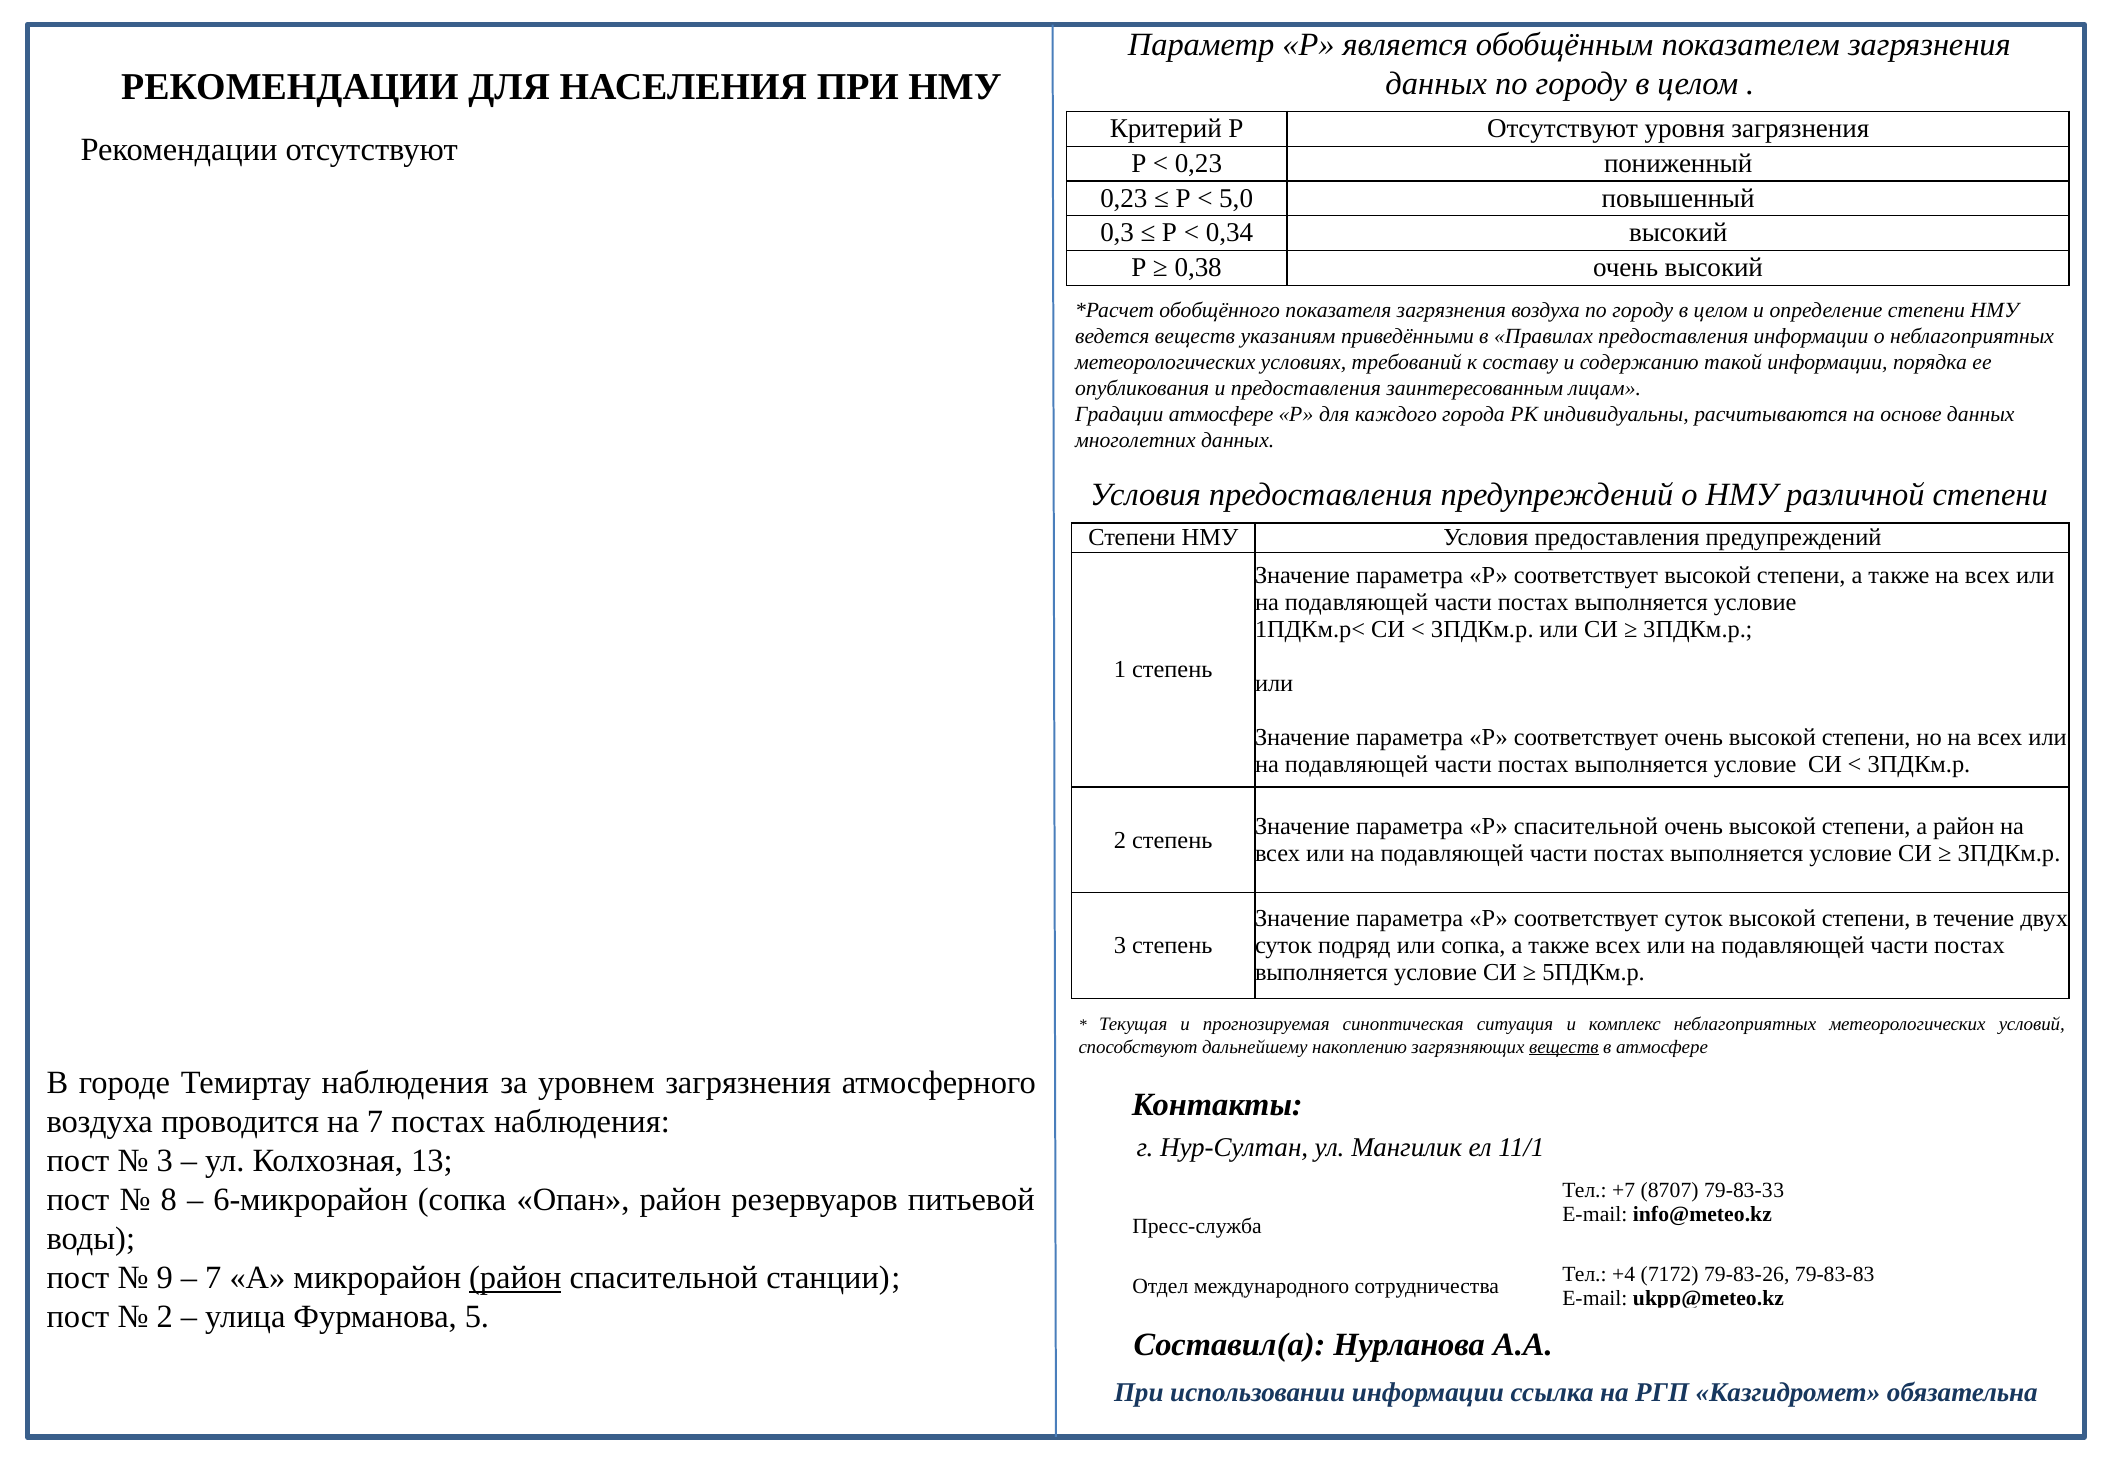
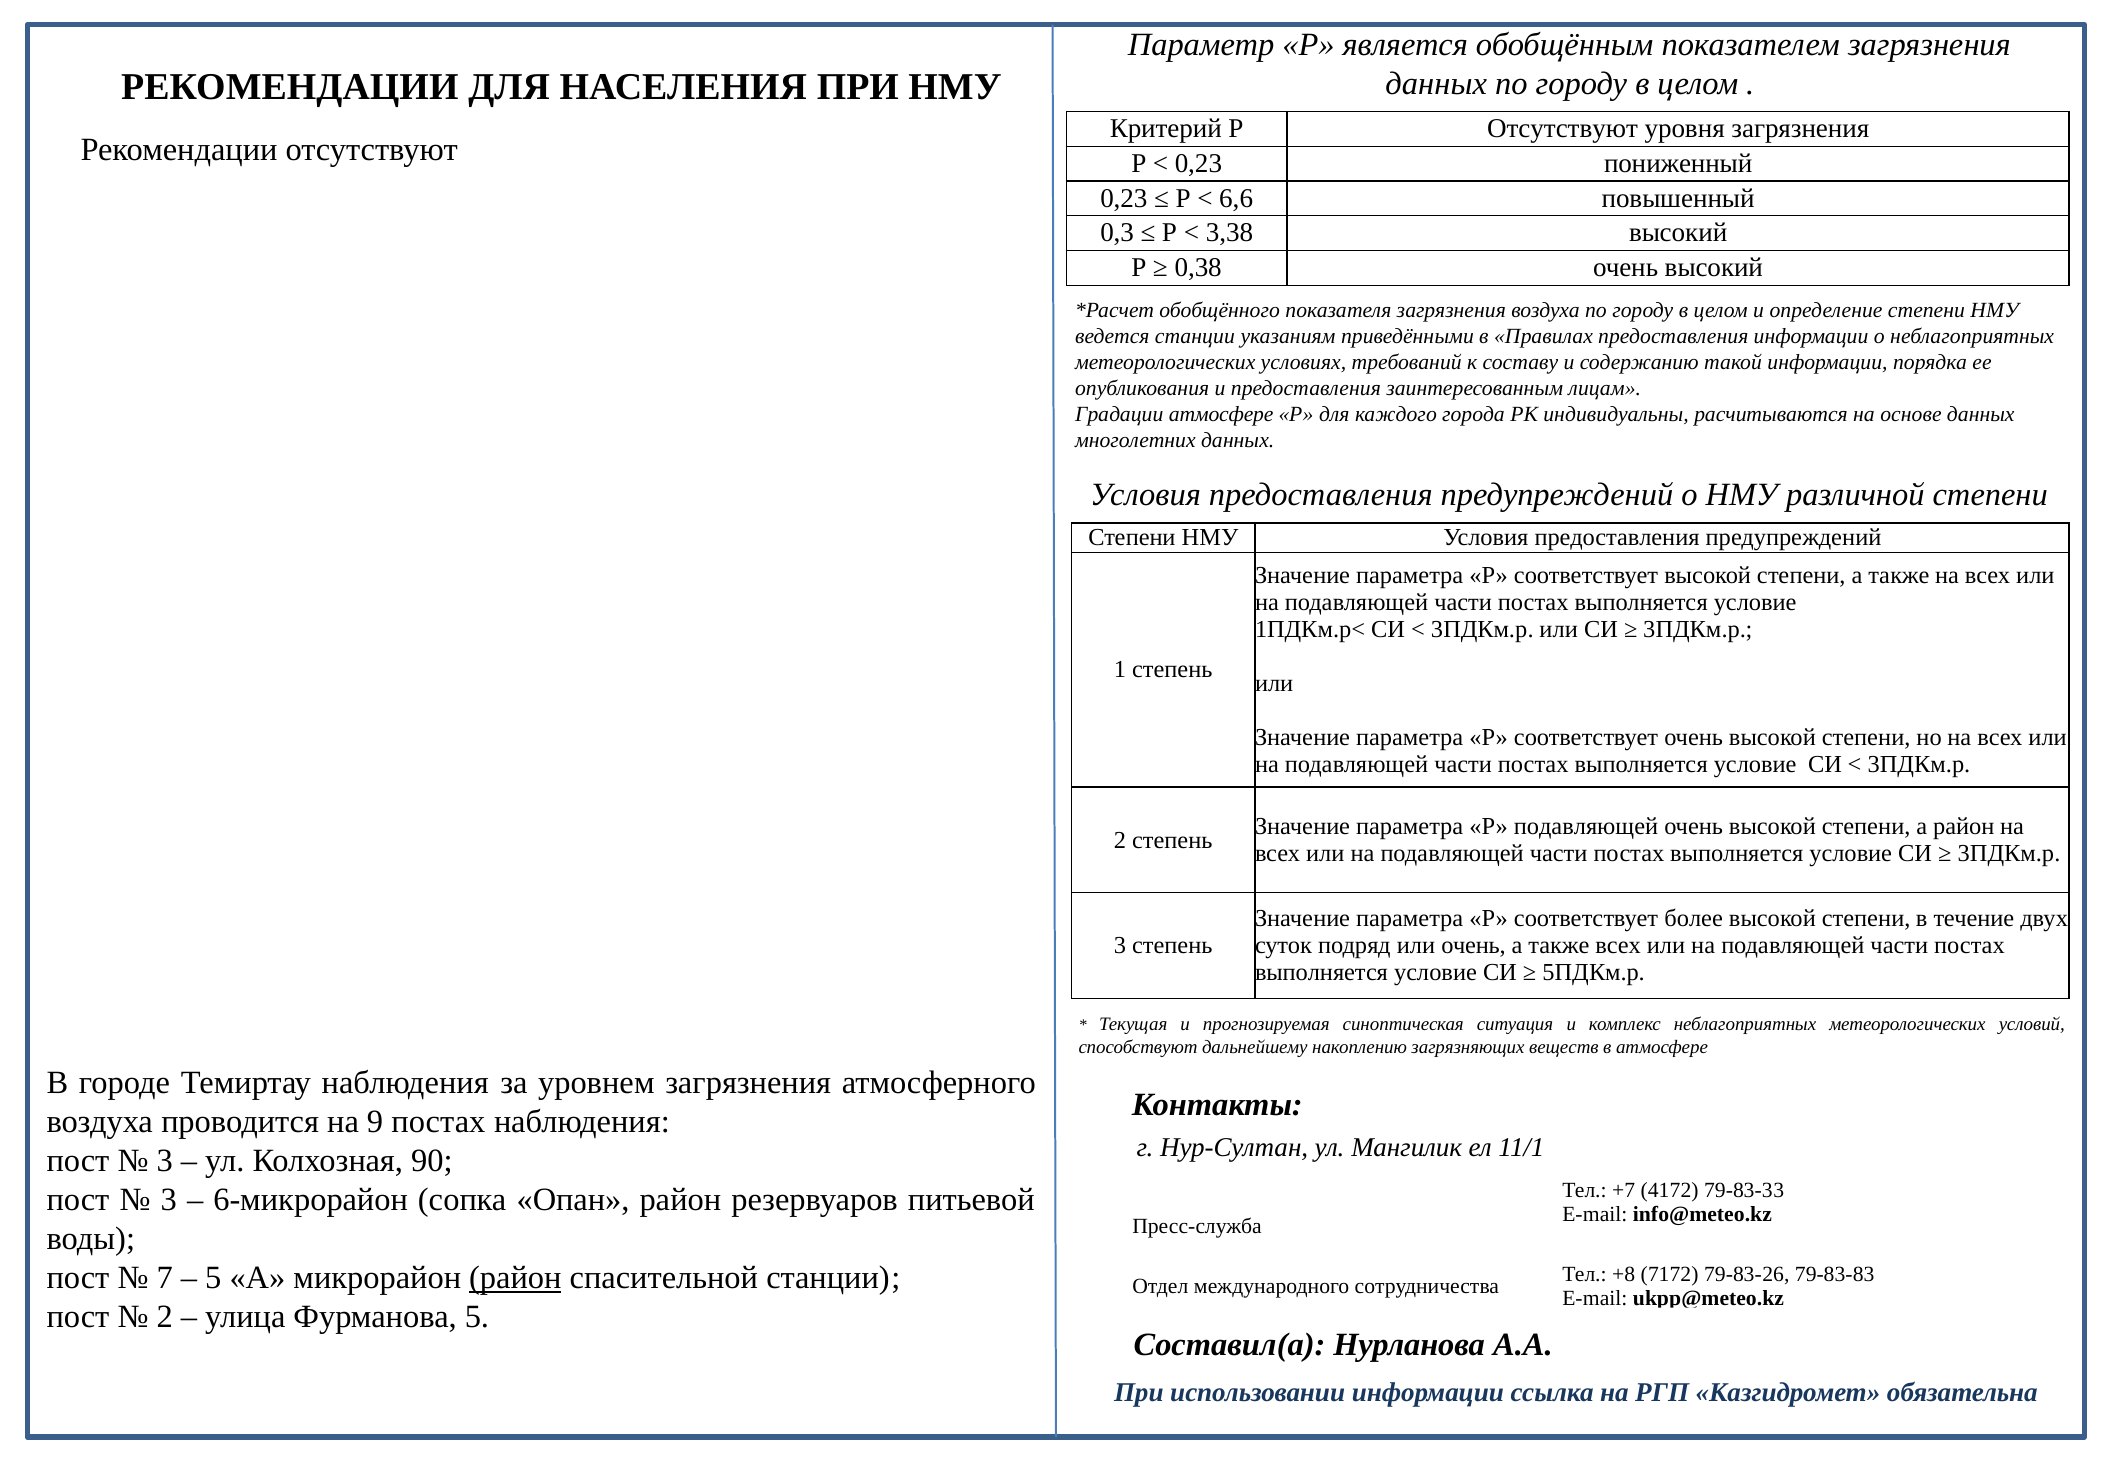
5,0: 5,0 -> 6,6 (1236, 198)
0,34: 0,34 -> 3,38 (1229, 233)
ведется веществ: веществ -> станции (1195, 337)
Р спасительной: спасительной -> подавляющей (1586, 827)
соответствует суток: суток -> более (1694, 919)
или сопка: сопка -> очень (1473, 946)
веществ underline: present -> none (1564, 1047)
на 7: 7 -> 9 (375, 1122)
13: 13 -> 90 (432, 1161)
8707: 8707 -> 4172 (1670, 1190)
8: 8 -> 3 (169, 1200)
9: 9 -> 7 (165, 1278)
7: 7 -> 5 (213, 1278)
+4: +4 -> +8 (1624, 1275)
